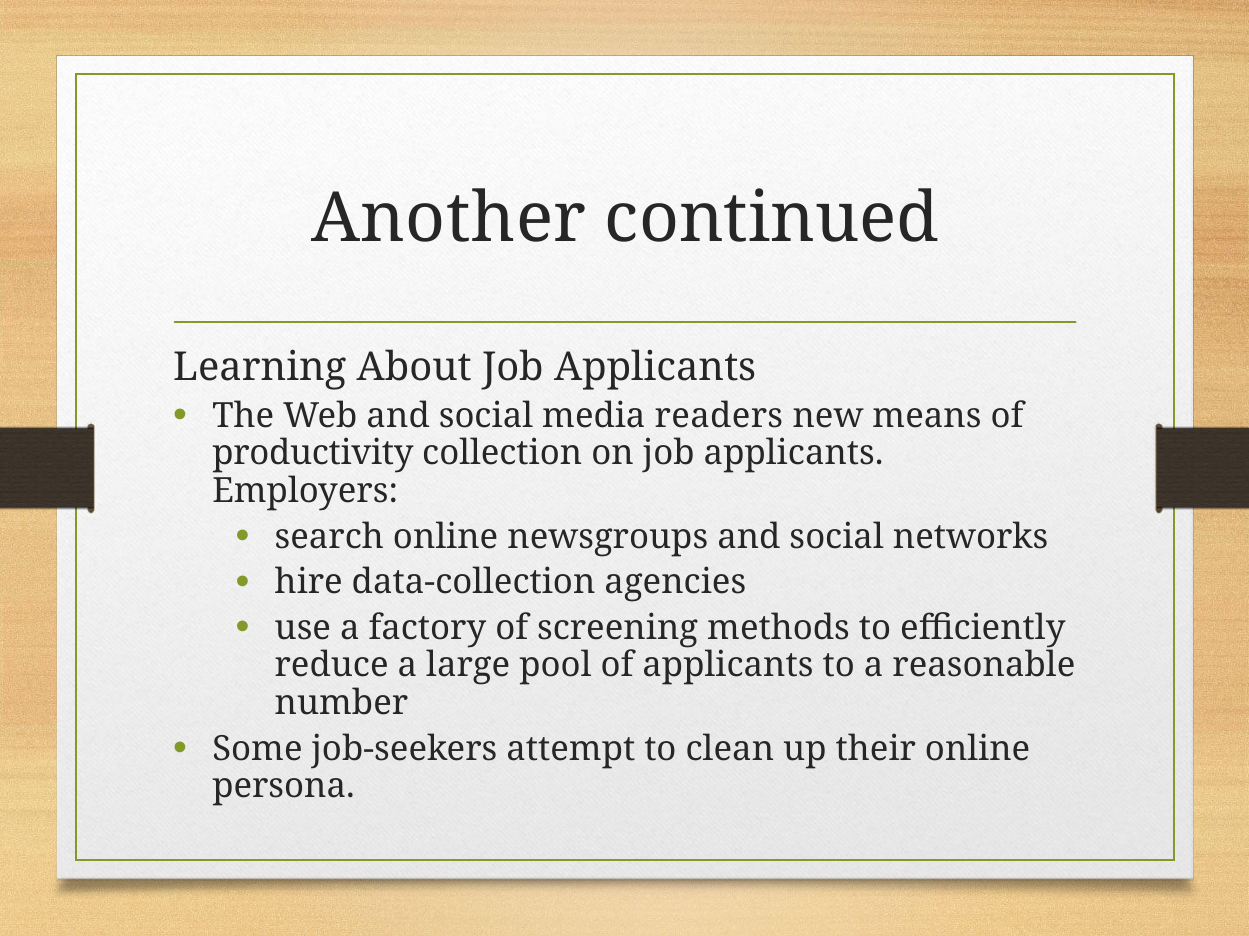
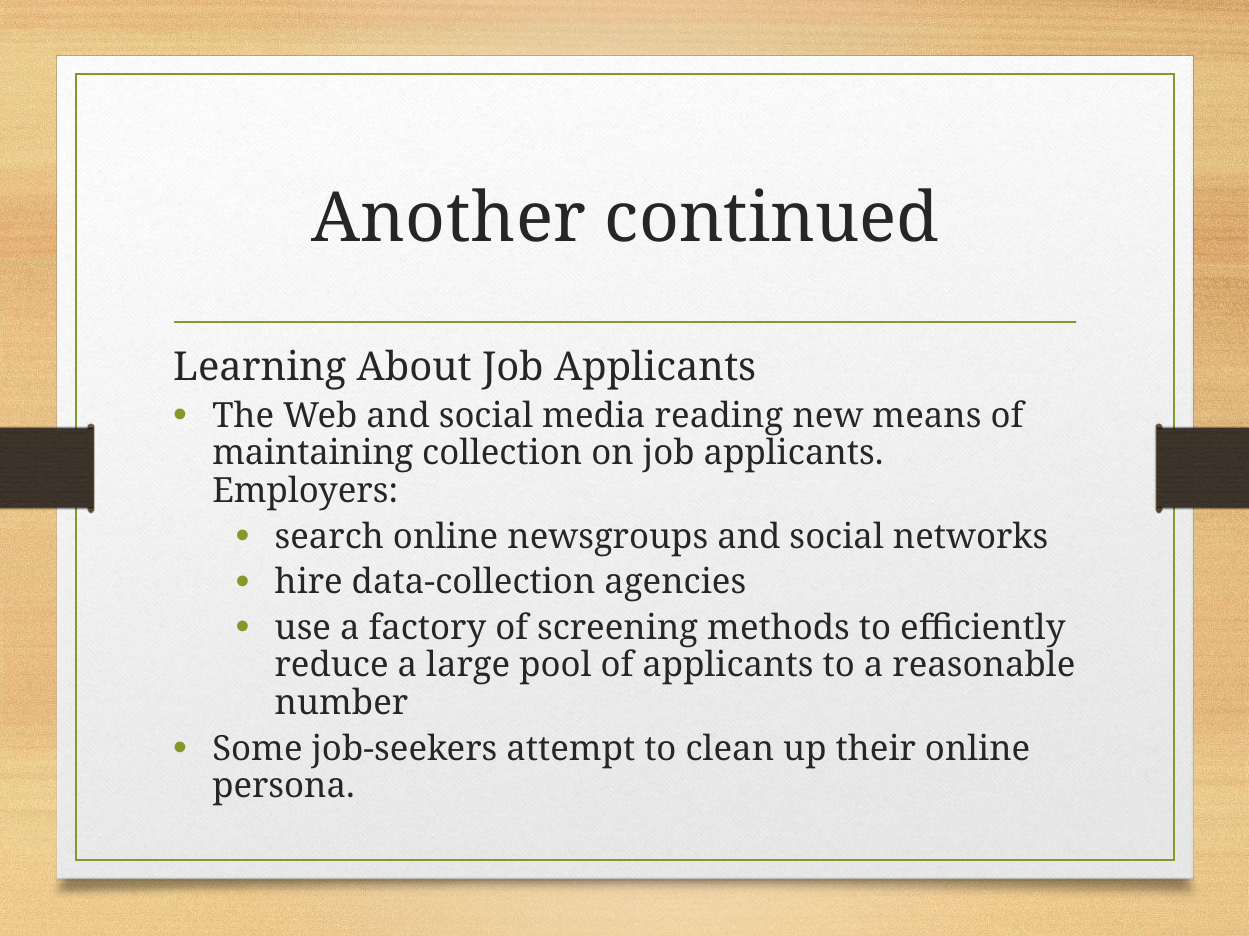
readers: readers -> reading (719, 416)
productivity: productivity -> maintaining (313, 454)
